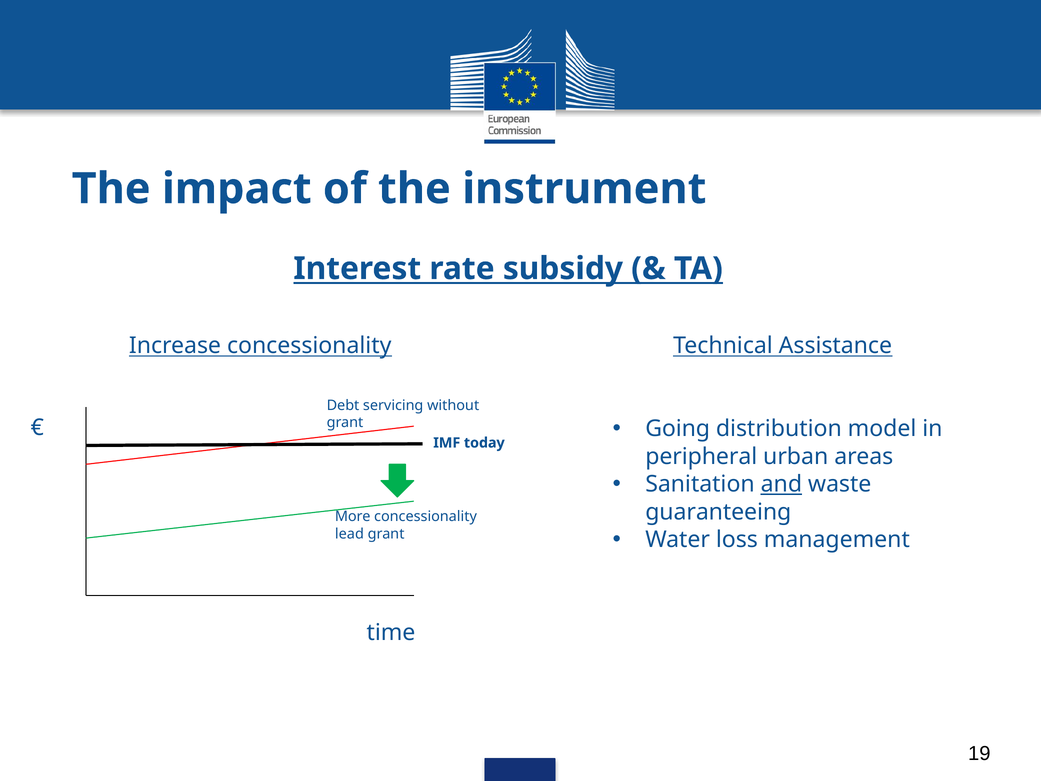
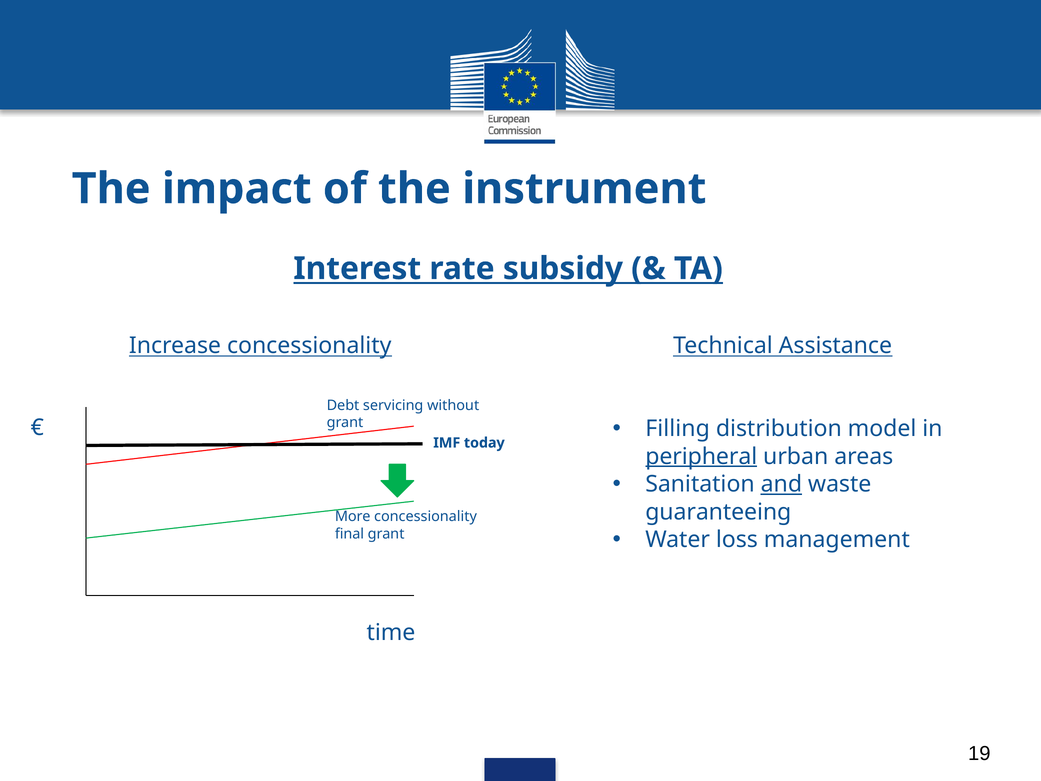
Going: Going -> Filling (678, 429)
peripheral underline: none -> present (701, 456)
lead: lead -> final (349, 534)
